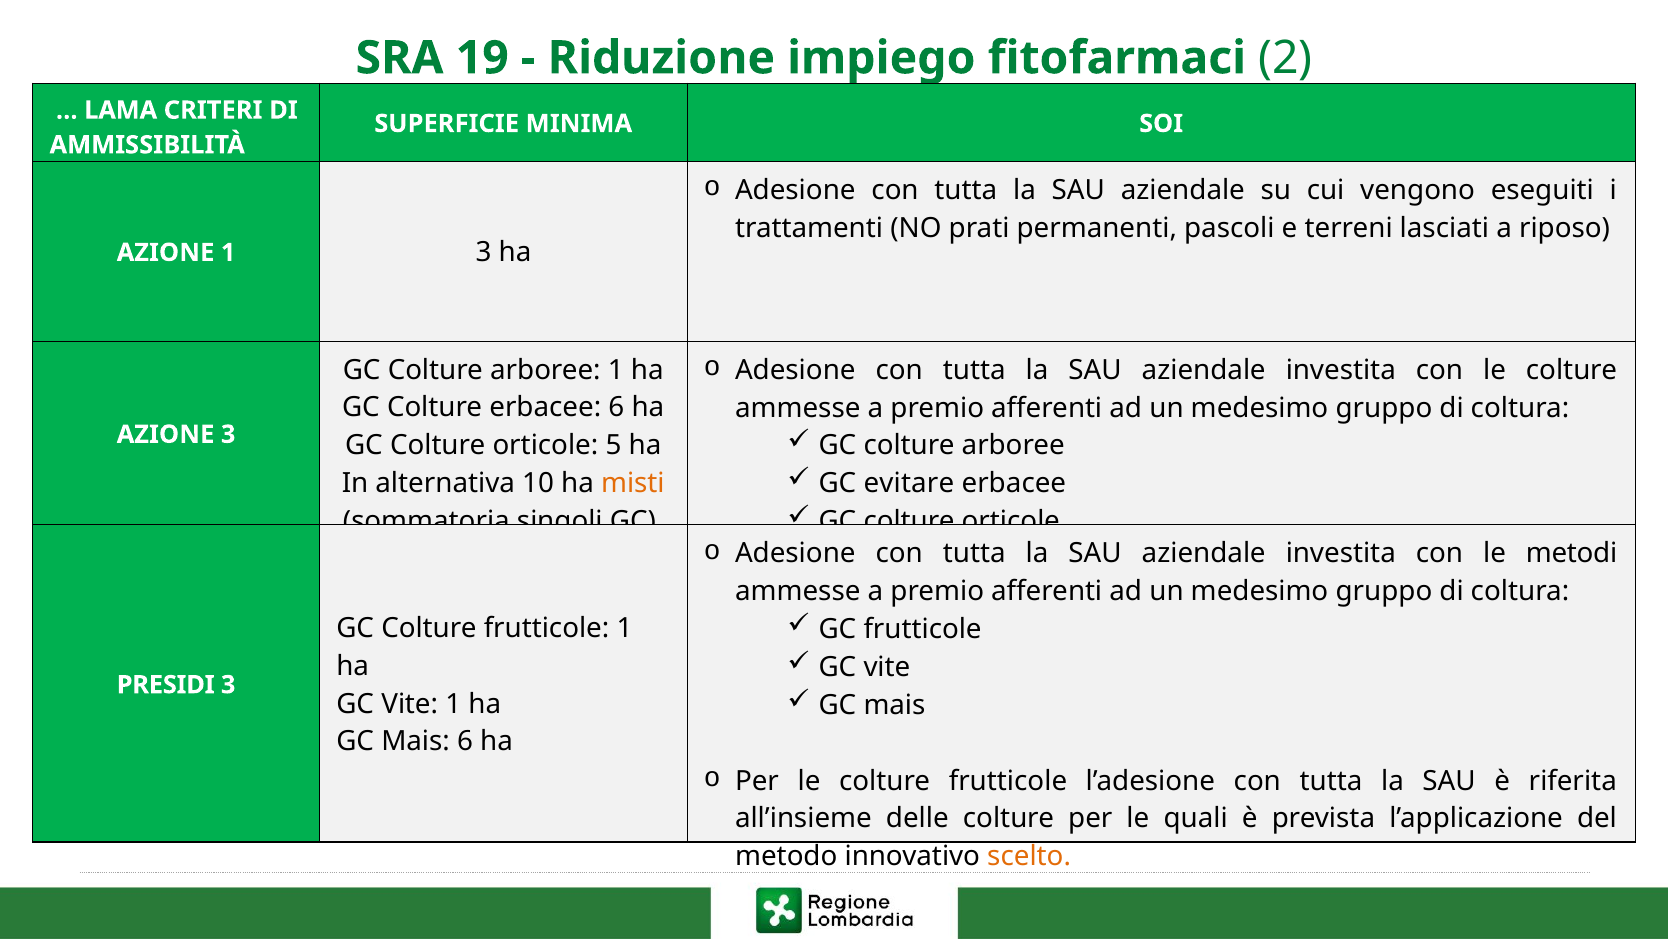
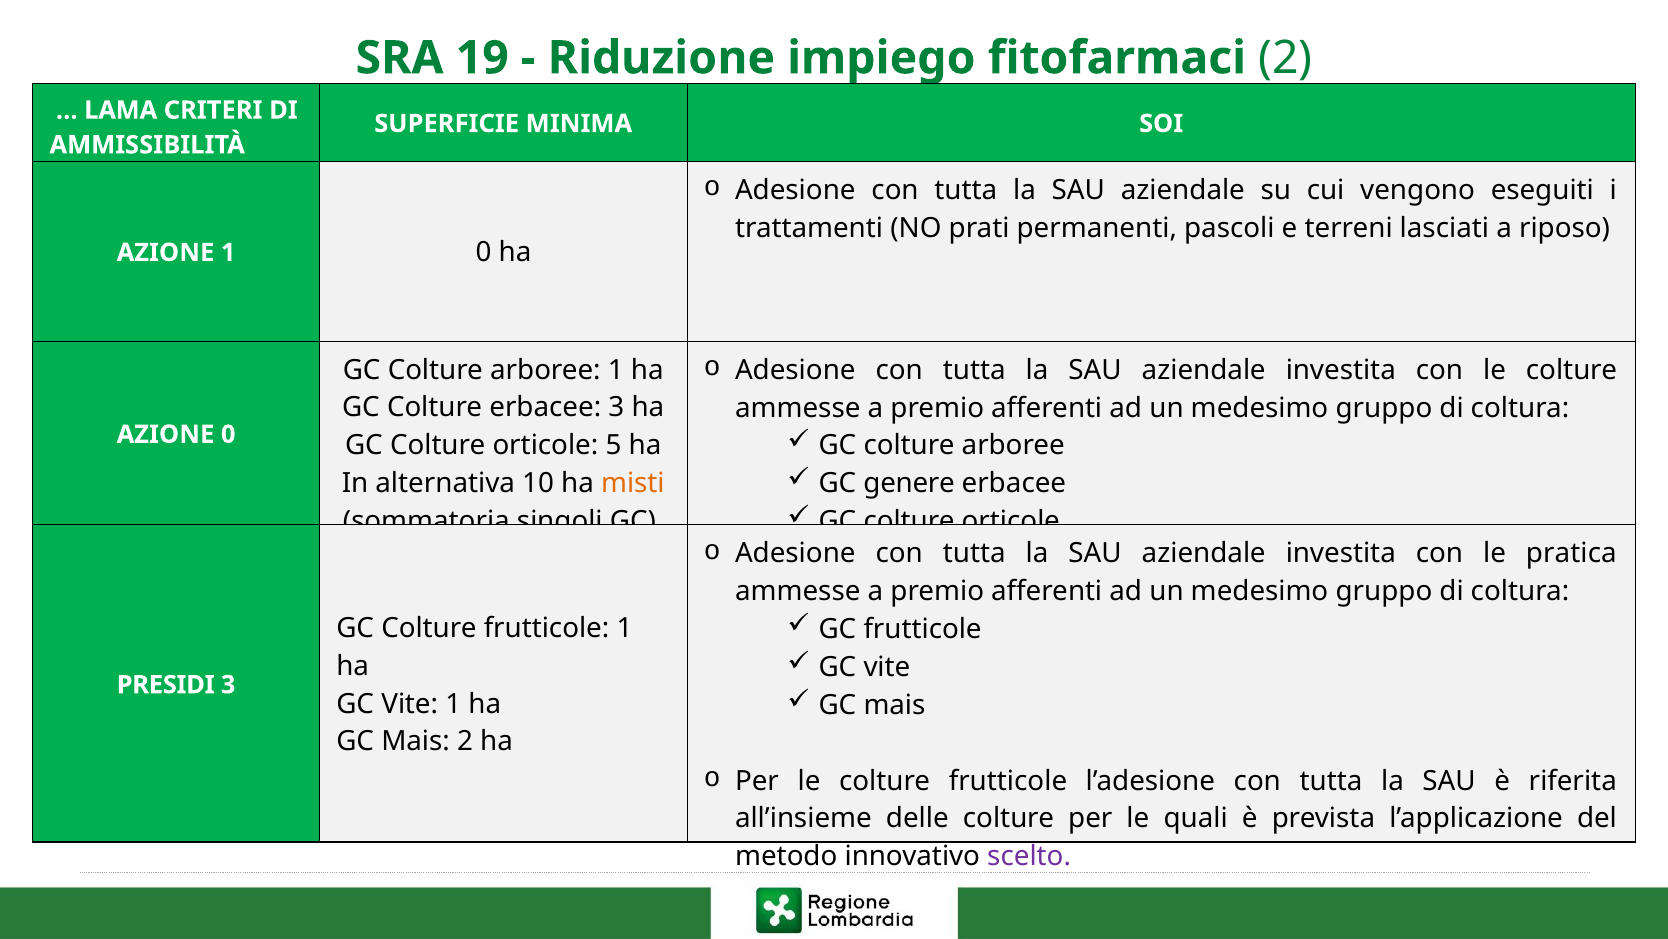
1 3: 3 -> 0 (483, 253)
erbacee 6: 6 -> 3 (616, 408)
AZIONE 3: 3 -> 0 (228, 434)
evitare: evitare -> genere (909, 483)
metodi: metodi -> pratica (1571, 553)
Mais 6: 6 -> 2 (465, 741)
scelto colour: orange -> purple (1029, 856)
